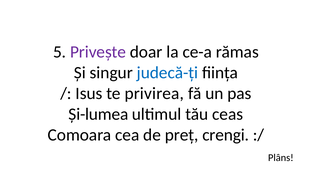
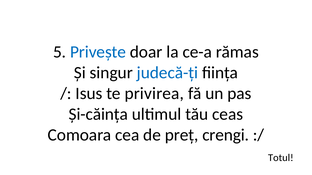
Privește colour: purple -> blue (98, 52)
Și-lumea: Și-lumea -> Și-căința (98, 114)
Plâns: Plâns -> Totul (281, 158)
